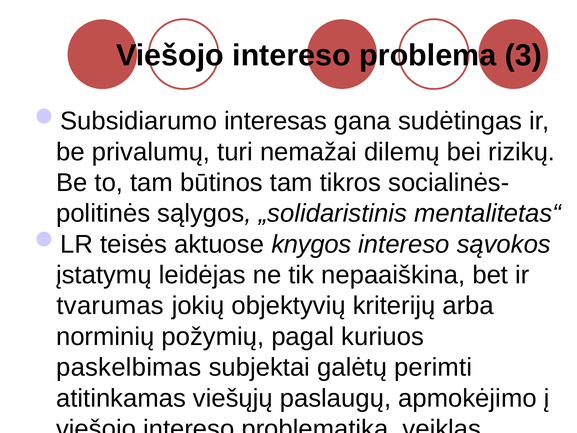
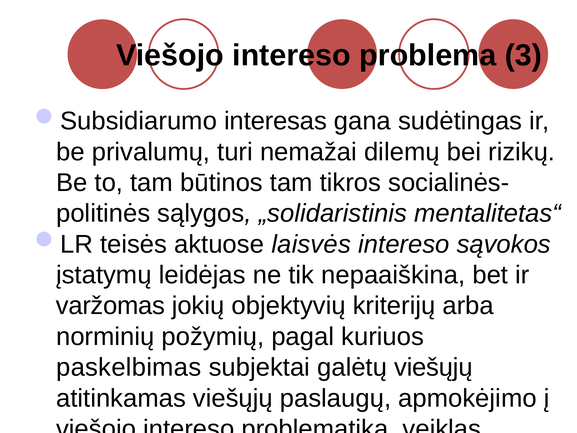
knygos: knygos -> laisvės (311, 244)
tvarumas: tvarumas -> varžomas (110, 306)
galėtų perimti: perimti -> viešųjų (433, 367)
